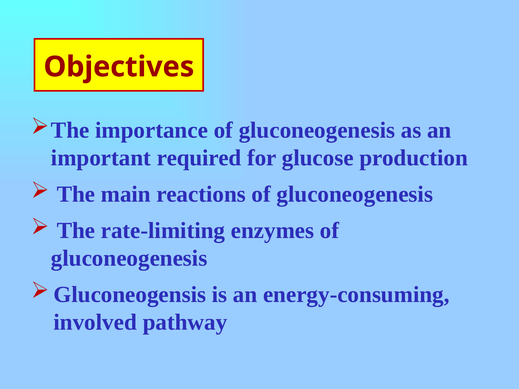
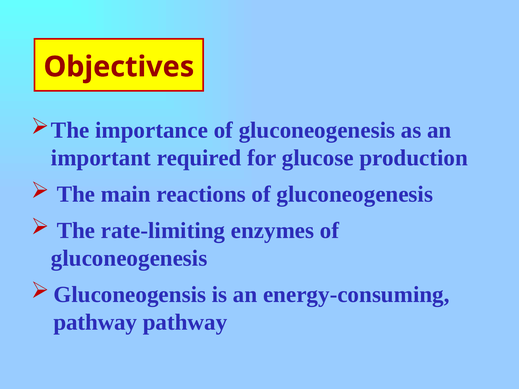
involved: involved -> pathway (95, 322)
